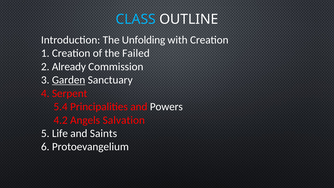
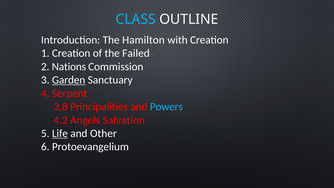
Unfolding: Unfolding -> Hamilton (143, 40)
Already: Already -> Nations (69, 67)
5.4: 5.4 -> 3.8 (61, 107)
Powers colour: white -> light blue (166, 107)
Life underline: none -> present (60, 133)
Saints: Saints -> Other (103, 133)
